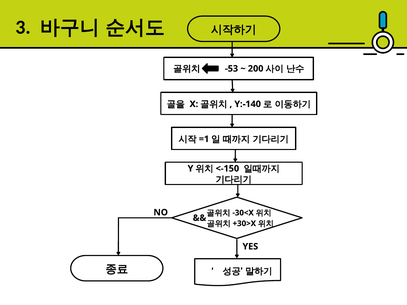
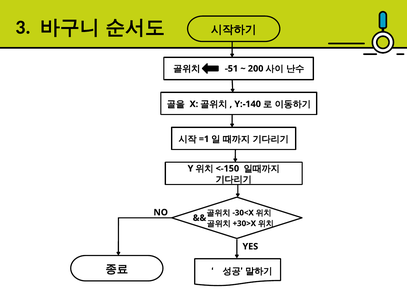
-53: -53 -> -51 (232, 69)
